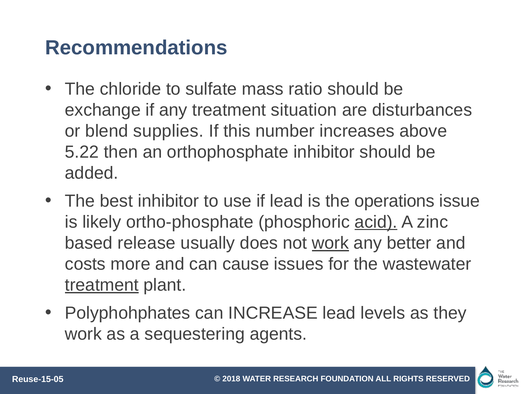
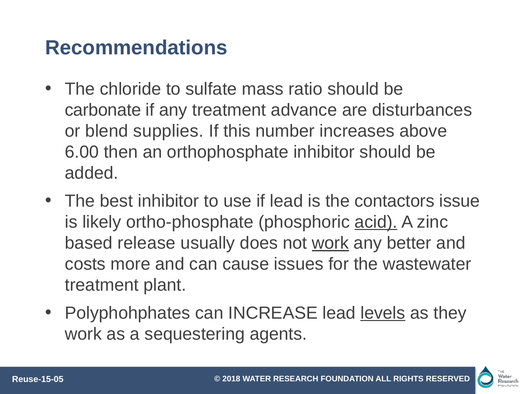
exchange: exchange -> carbonate (103, 110)
situation: situation -> advance (304, 110)
5.22: 5.22 -> 6.00 (82, 152)
operations: operations -> contactors (395, 201)
treatment underline: present -> none (102, 285)
levels underline: none -> present (383, 313)
